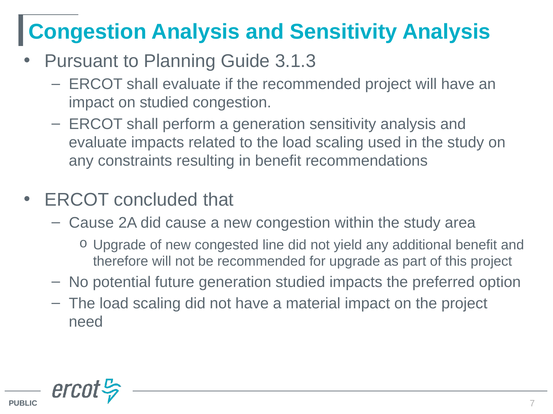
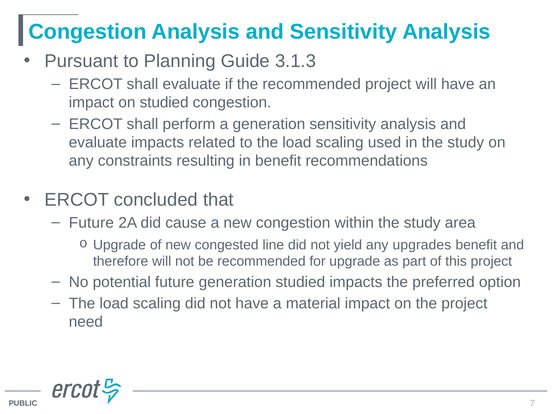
Cause: Cause -> Future (91, 223)
additional: additional -> upgrades (422, 245)
